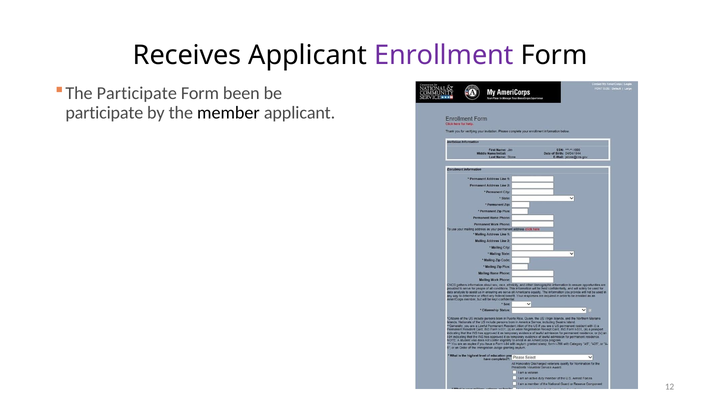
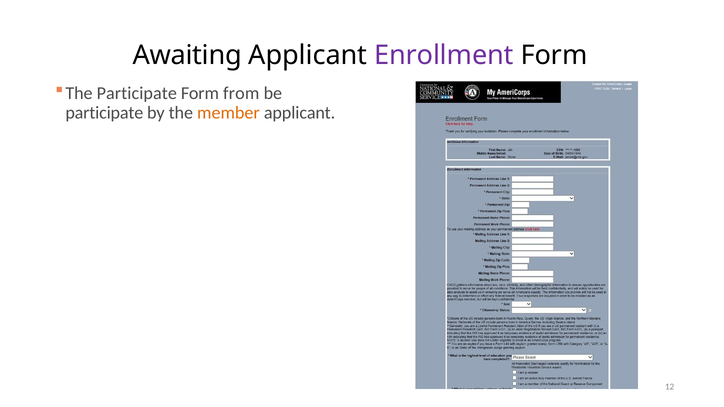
Receives: Receives -> Awaiting (187, 55)
been: been -> from (241, 93)
member colour: black -> orange (228, 113)
